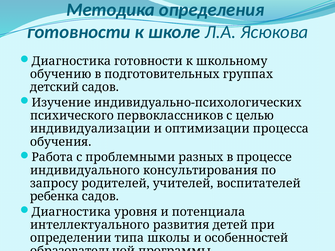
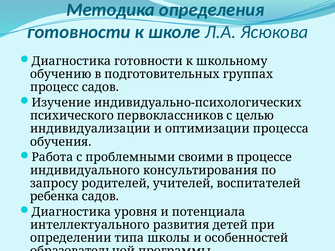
детский: детский -> процесс (54, 87)
разных: разных -> своими (201, 157)
